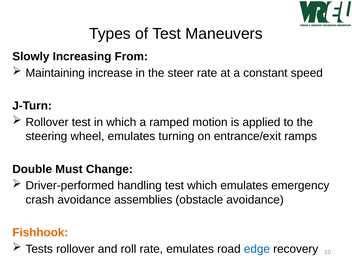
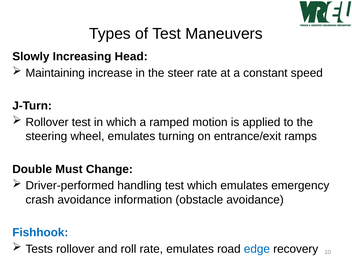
From: From -> Head (131, 57)
assemblies: assemblies -> information (143, 200)
Fishhook colour: orange -> blue (40, 233)
